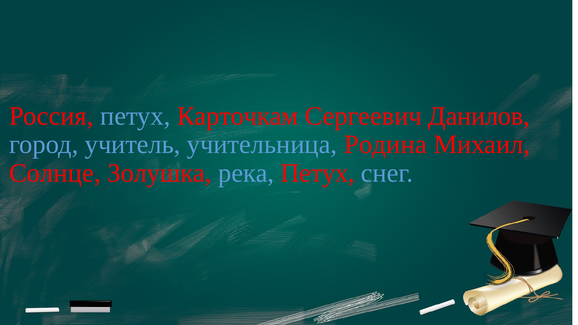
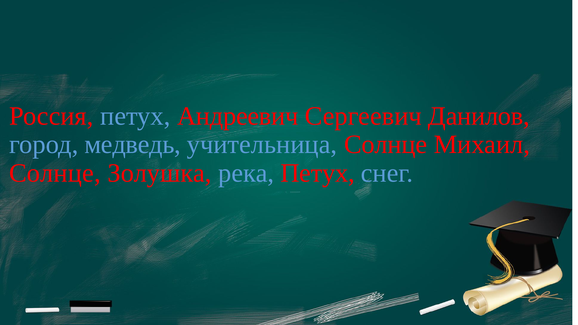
Карточкам: Карточкам -> Андреевич (238, 116)
учитель: учитель -> медведь (133, 145)
учительница Родина: Родина -> Солнце (386, 145)
